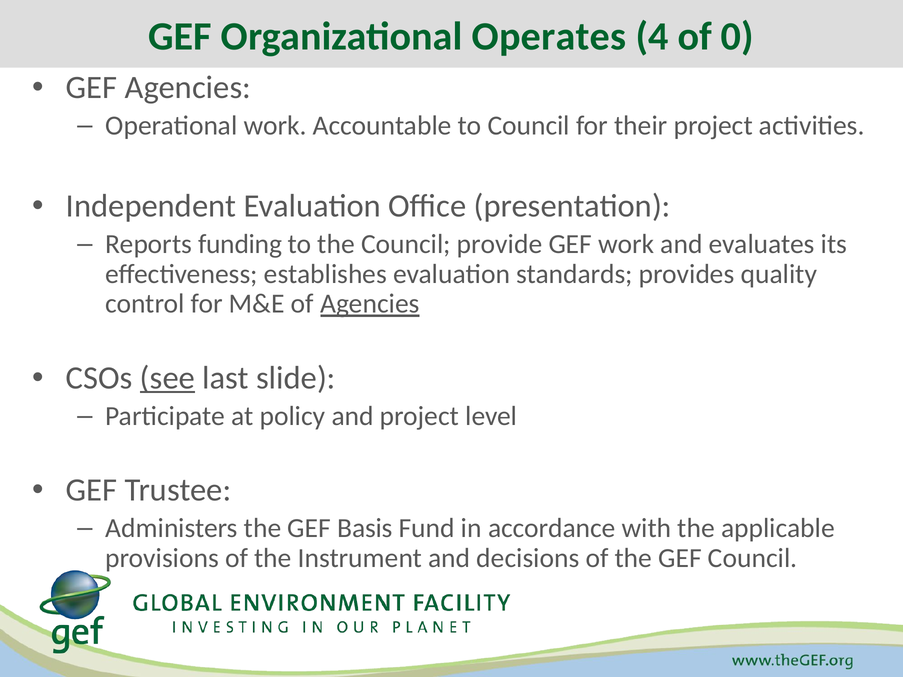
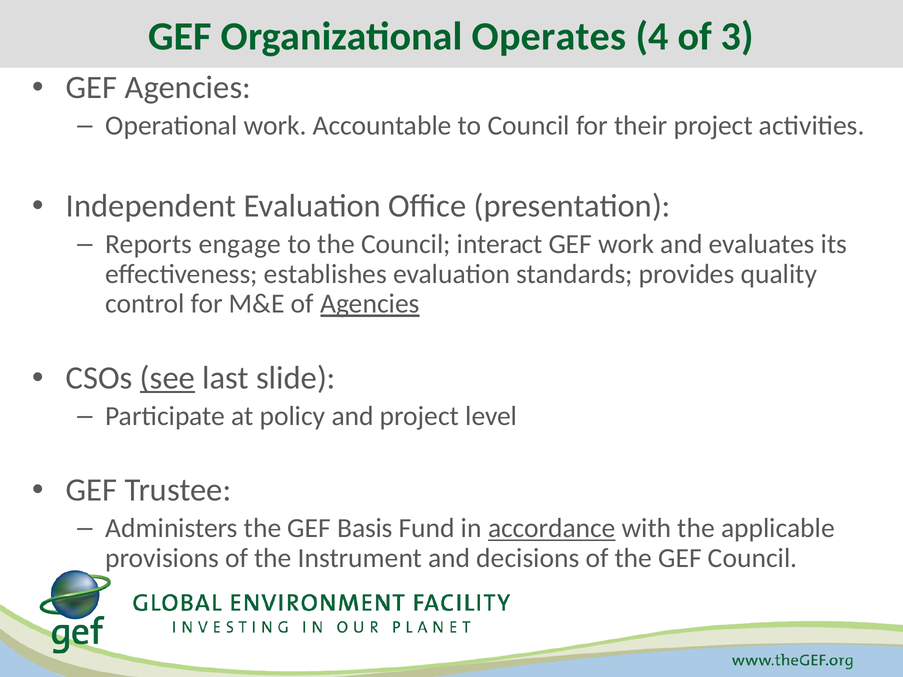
0: 0 -> 3 (737, 37)
funding: funding -> engage (240, 244)
provide: provide -> interact (500, 244)
accordance underline: none -> present (552, 528)
